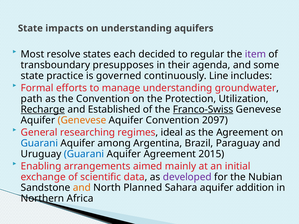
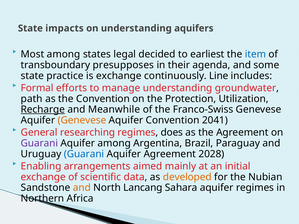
Most resolve: resolve -> among (64, 54)
each: each -> legal (125, 54)
regular: regular -> earliest (207, 54)
item colour: purple -> blue (255, 54)
is governed: governed -> exchange (119, 76)
Established: Established -> Meanwhile (114, 110)
Franco-Swiss underline: present -> none (203, 110)
2097: 2097 -> 2041 (215, 120)
ideal: ideal -> does (172, 133)
Guarani colour: blue -> purple (39, 143)
2015: 2015 -> 2028 (211, 154)
developed colour: purple -> orange (187, 177)
Planned: Planned -> Lancang (143, 188)
aquifer addition: addition -> regimes (255, 188)
